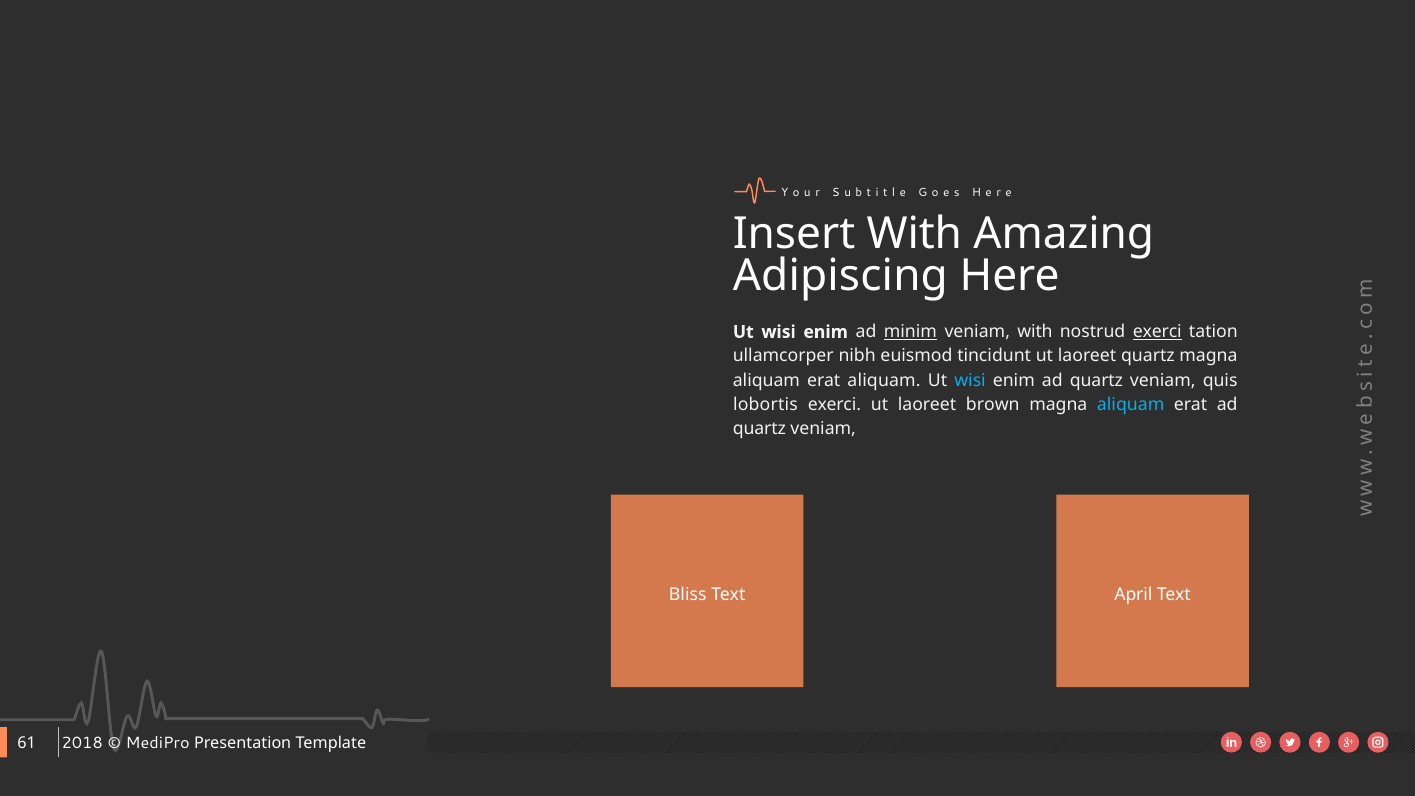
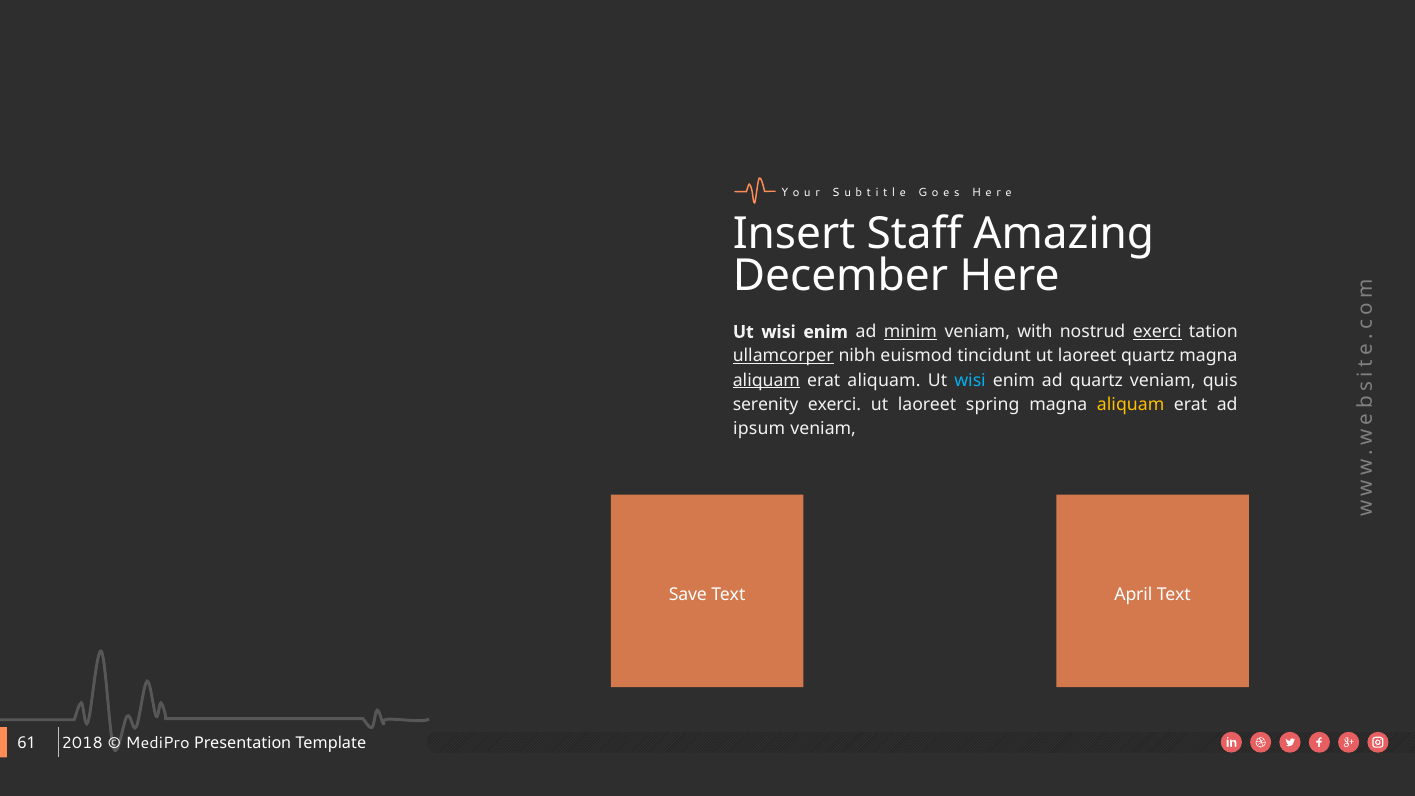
Insert With: With -> Staff (914, 234)
Adipiscing: Adipiscing -> December (840, 276)
ullamcorper underline: none -> present (783, 356)
aliquam underline: none -> present (766, 380)
lobortis: lobortis -> serenity (766, 405)
brown: brown -> spring (993, 405)
aliquam colour: light blue -> yellow (1131, 405)
quartz: quartz -> ipsum (759, 429)
Bliss: Bliss -> Save (688, 594)
